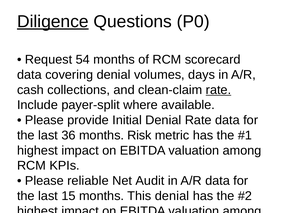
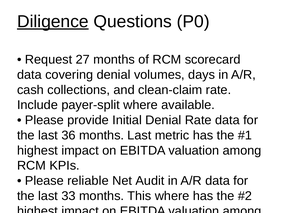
54: 54 -> 27 (83, 60)
rate underline: present -> none (218, 90)
months Risk: Risk -> Last (139, 136)
15: 15 -> 33 (68, 197)
This denial: denial -> where (172, 197)
